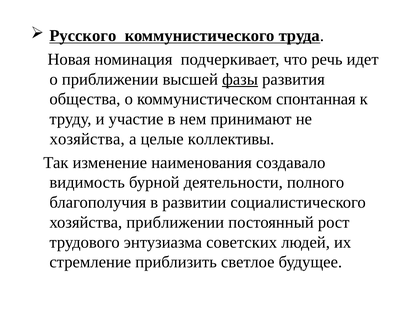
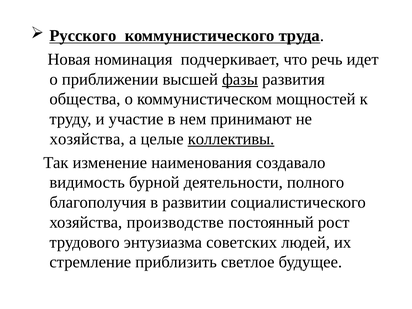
спонтанная: спонтанная -> мощностей (316, 99)
коллективы underline: none -> present (231, 139)
хозяйства приближении: приближении -> производстве (175, 222)
